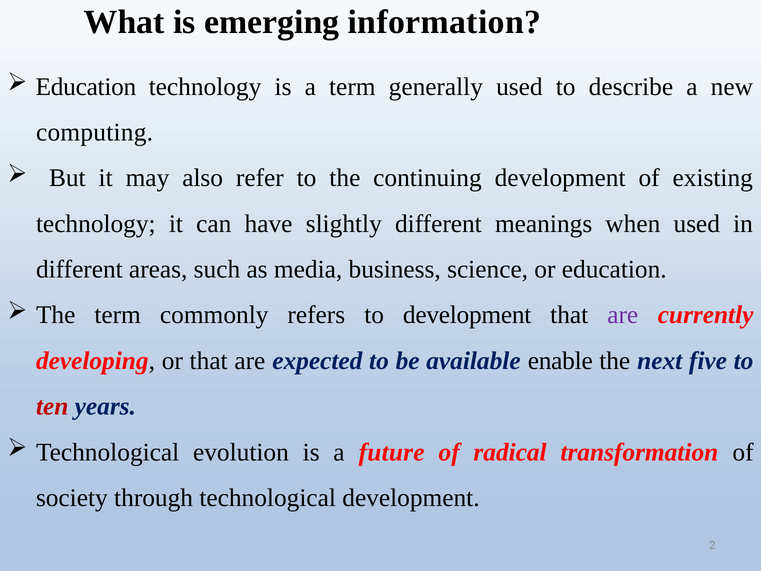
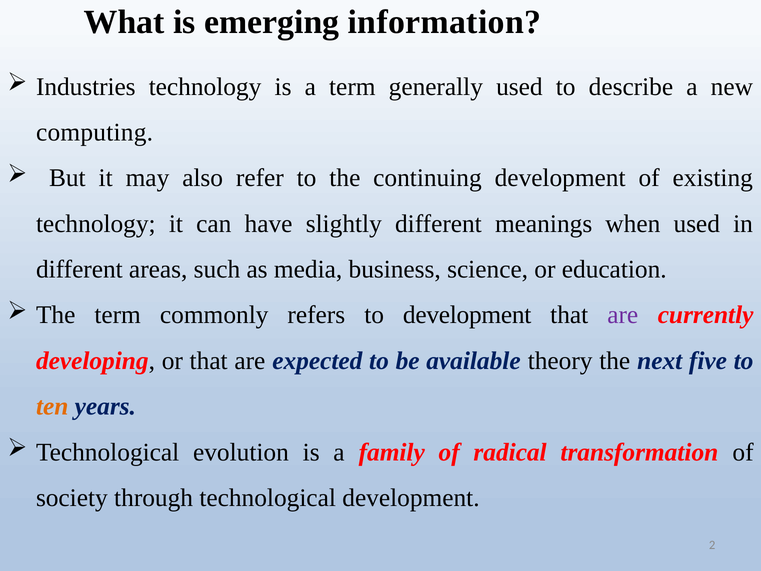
Education: Education -> Industries (86, 87)
enable: enable -> theory (560, 361)
ten colour: red -> orange (52, 406)
future: future -> family (392, 452)
